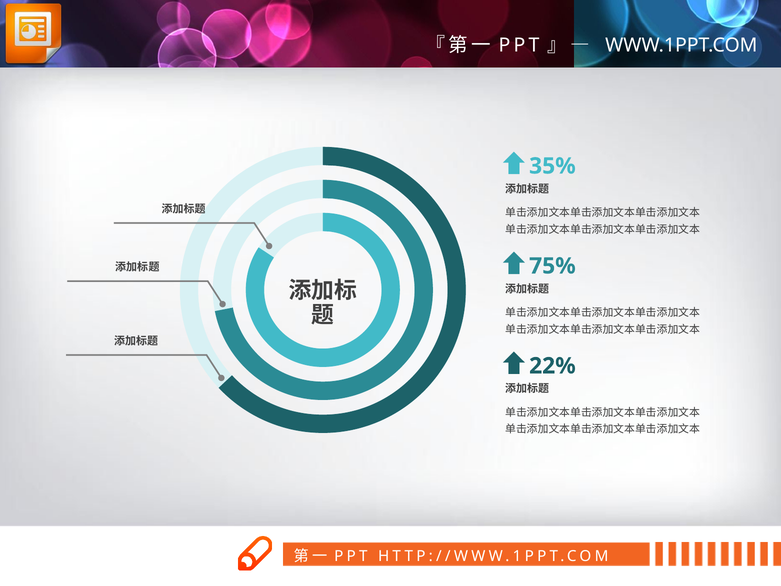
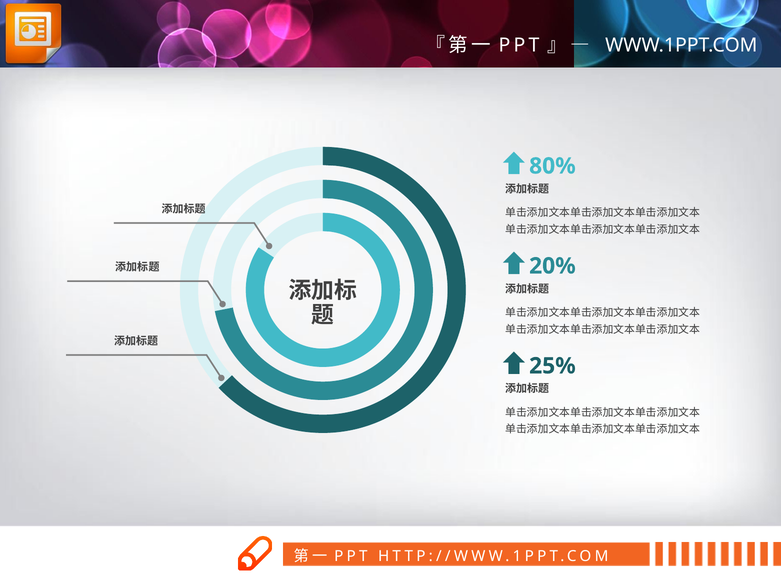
35%: 35% -> 80% (552, 166)
75%: 75% -> 20% (552, 266)
22%: 22% -> 25% (552, 366)
